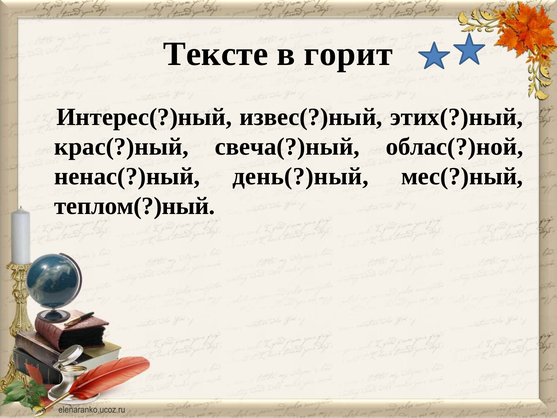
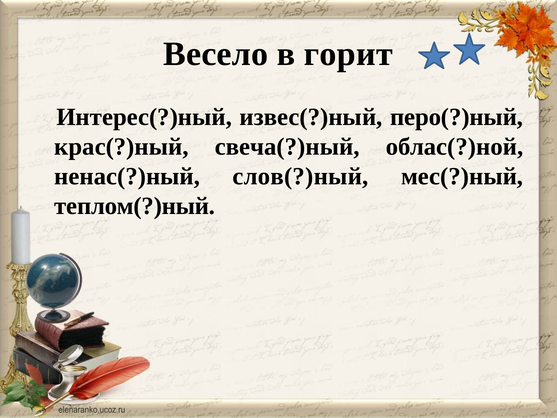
Тексте: Тексте -> Весело (216, 54)
этих(?)ный: этих(?)ный -> перо(?)ный (457, 117)
день(?)ный: день(?)ный -> слов(?)ный (301, 176)
